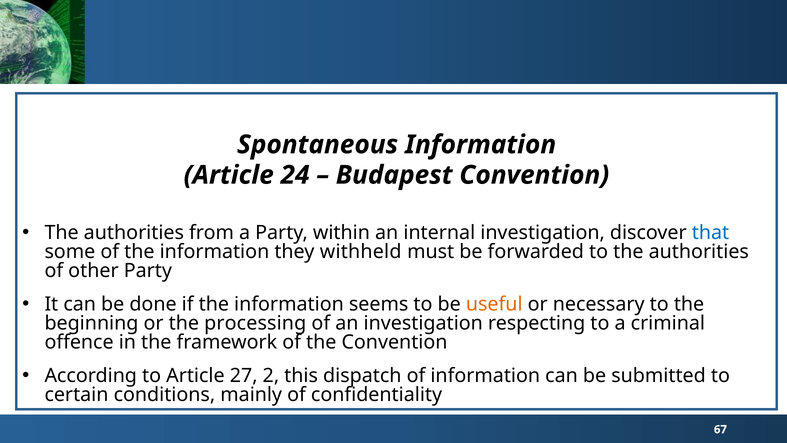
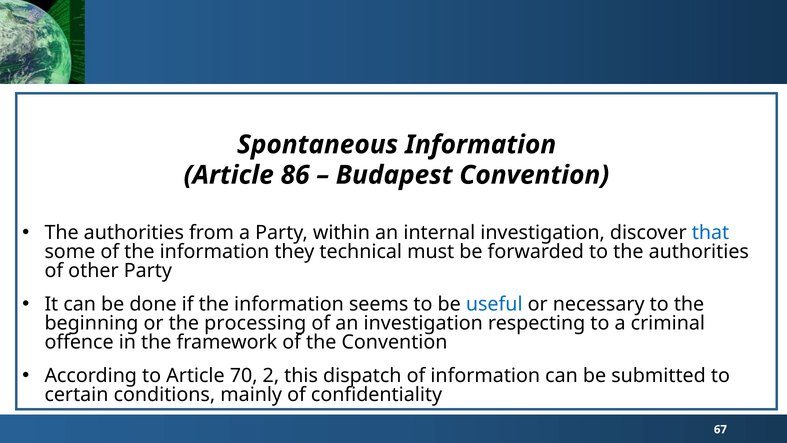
24: 24 -> 86 (295, 175)
withheld: withheld -> technical (361, 252)
useful colour: orange -> blue (494, 304)
27: 27 -> 70 (244, 375)
